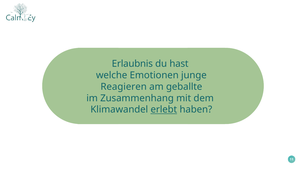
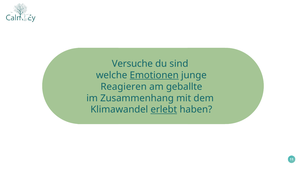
Erlaubnis: Erlaubnis -> Versuche (132, 64)
hast: hast -> sind (179, 64)
Emotionen underline: none -> present (154, 75)
